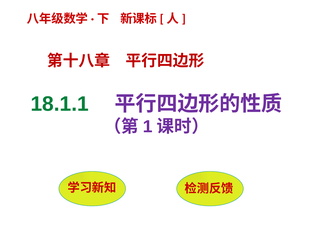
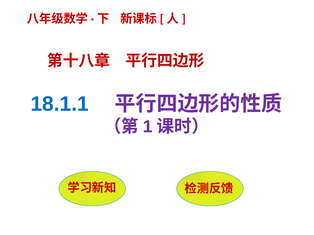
18.1.1 colour: green -> blue (60, 104)
